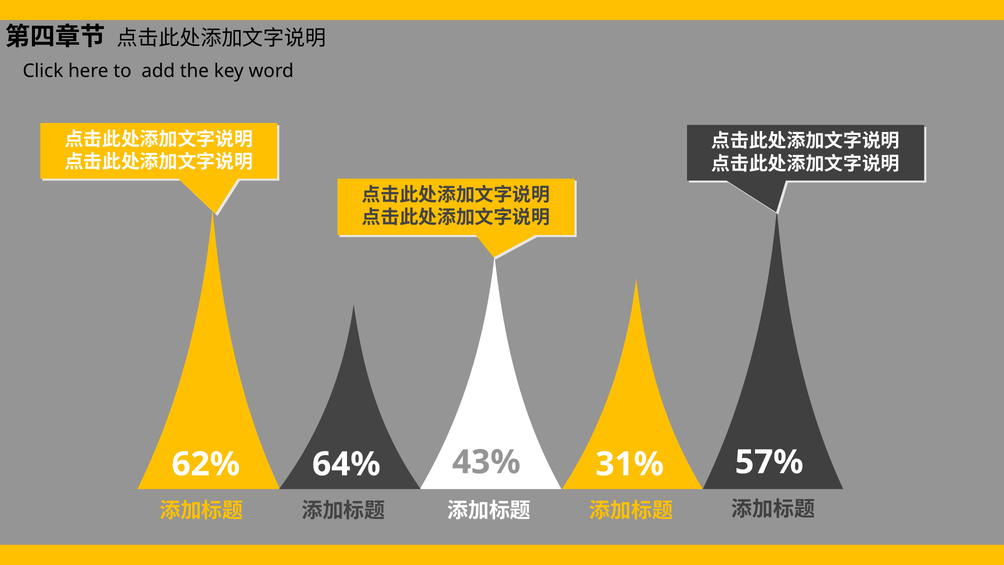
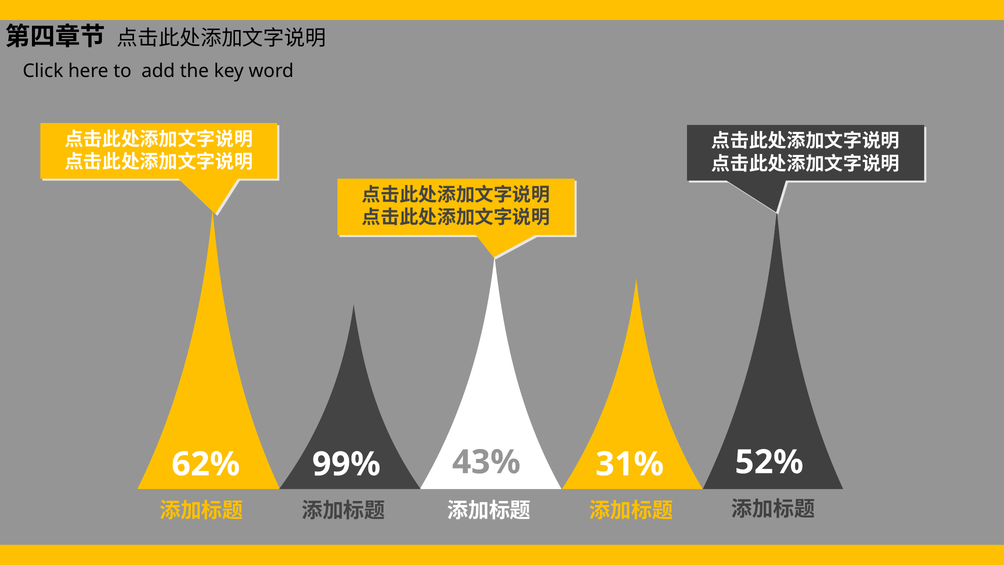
57%: 57% -> 52% (769, 462)
64%: 64% -> 99% (346, 464)
